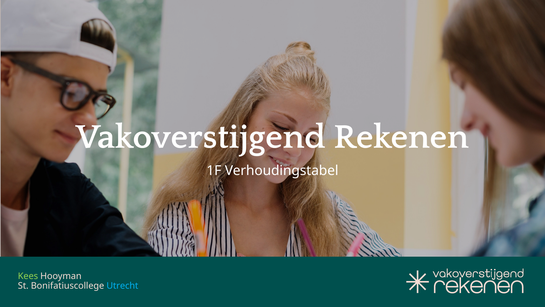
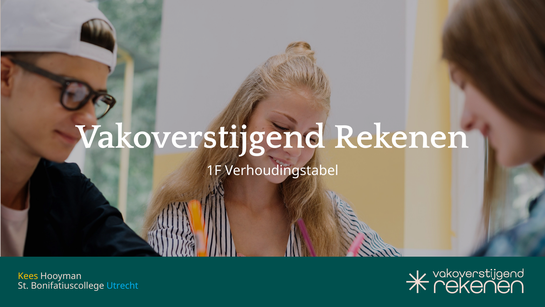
Kees colour: light green -> yellow (28, 276)
